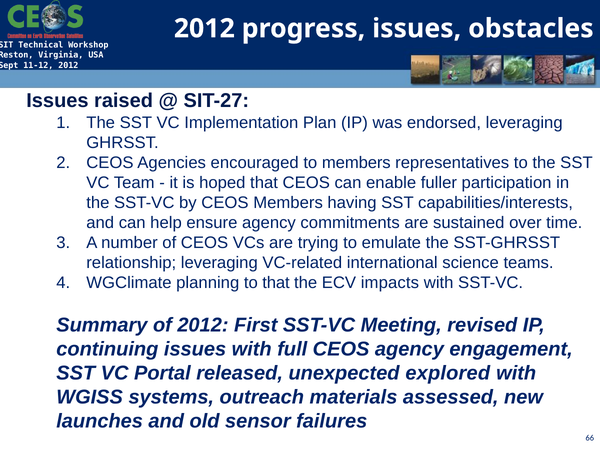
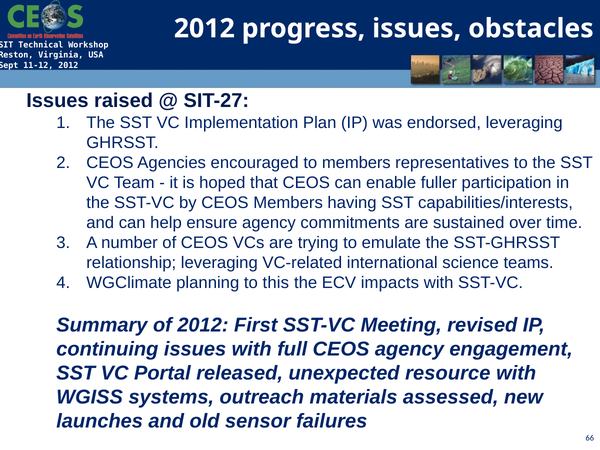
to that: that -> this (276, 283)
explored: explored -> resource (448, 373)
